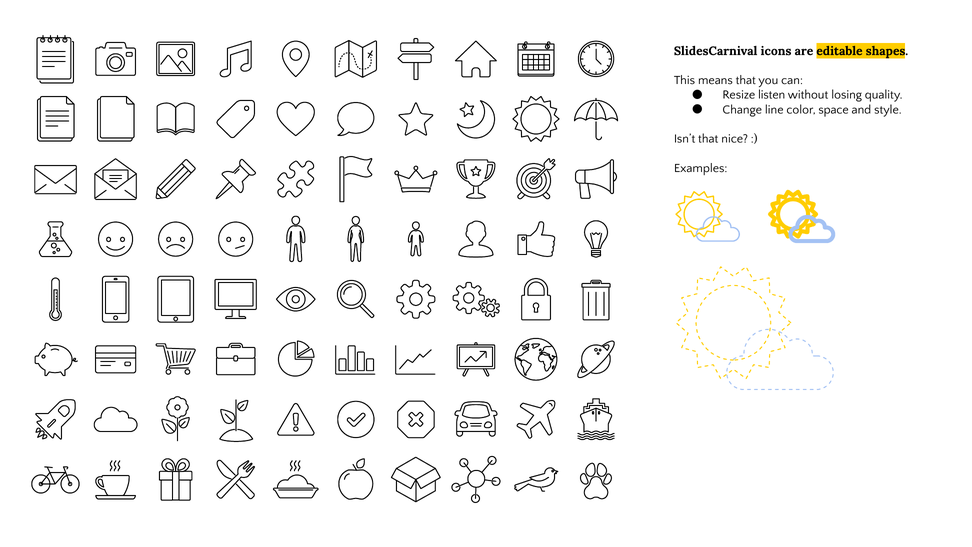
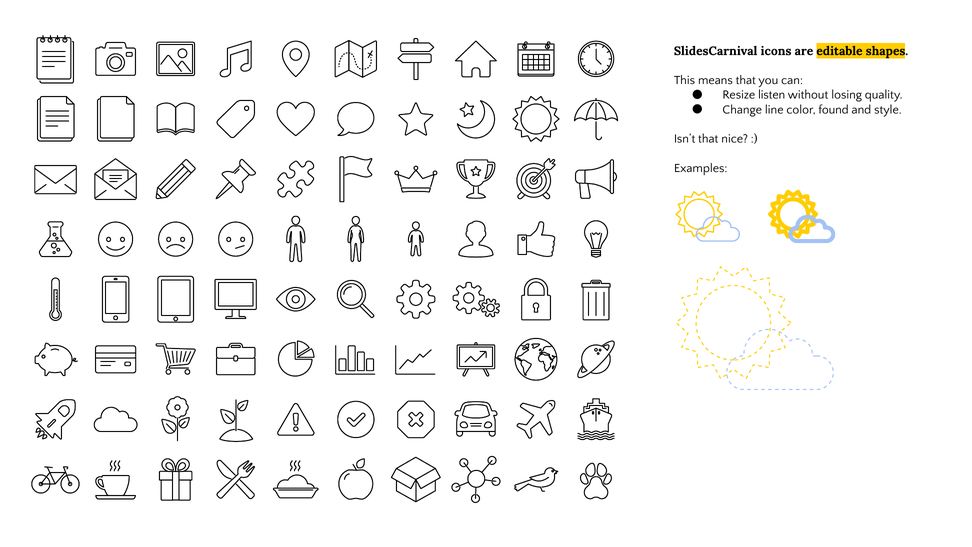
space: space -> found (834, 109)
